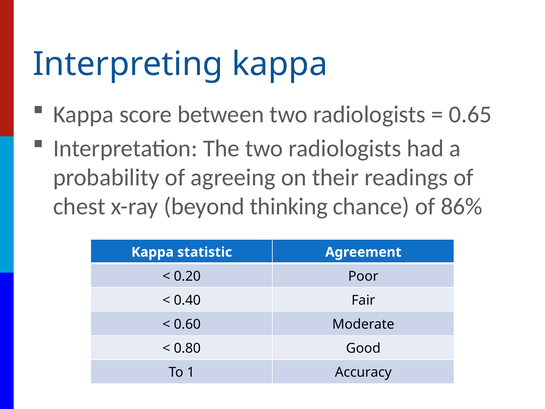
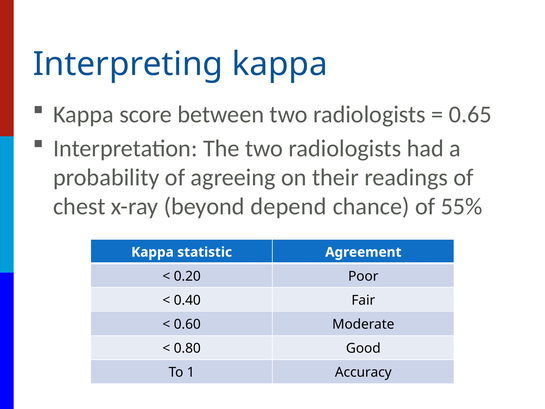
thinking: thinking -> depend (289, 206)
86%: 86% -> 55% (462, 206)
